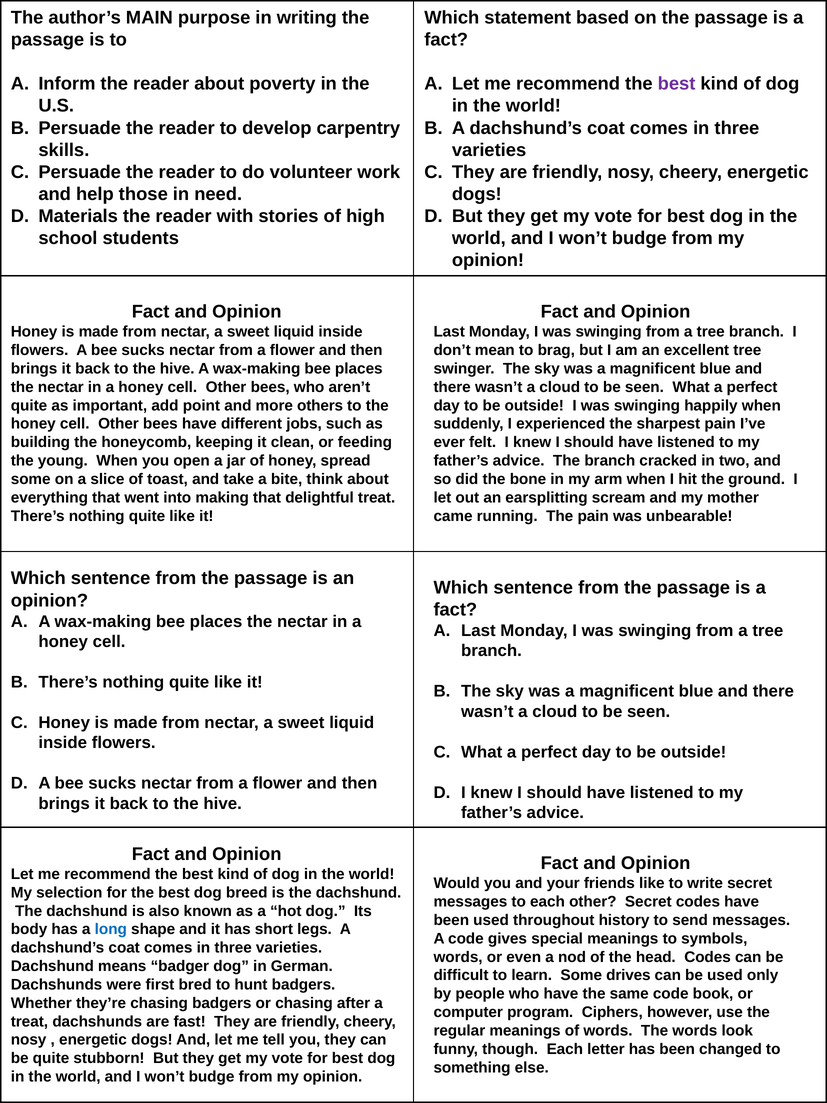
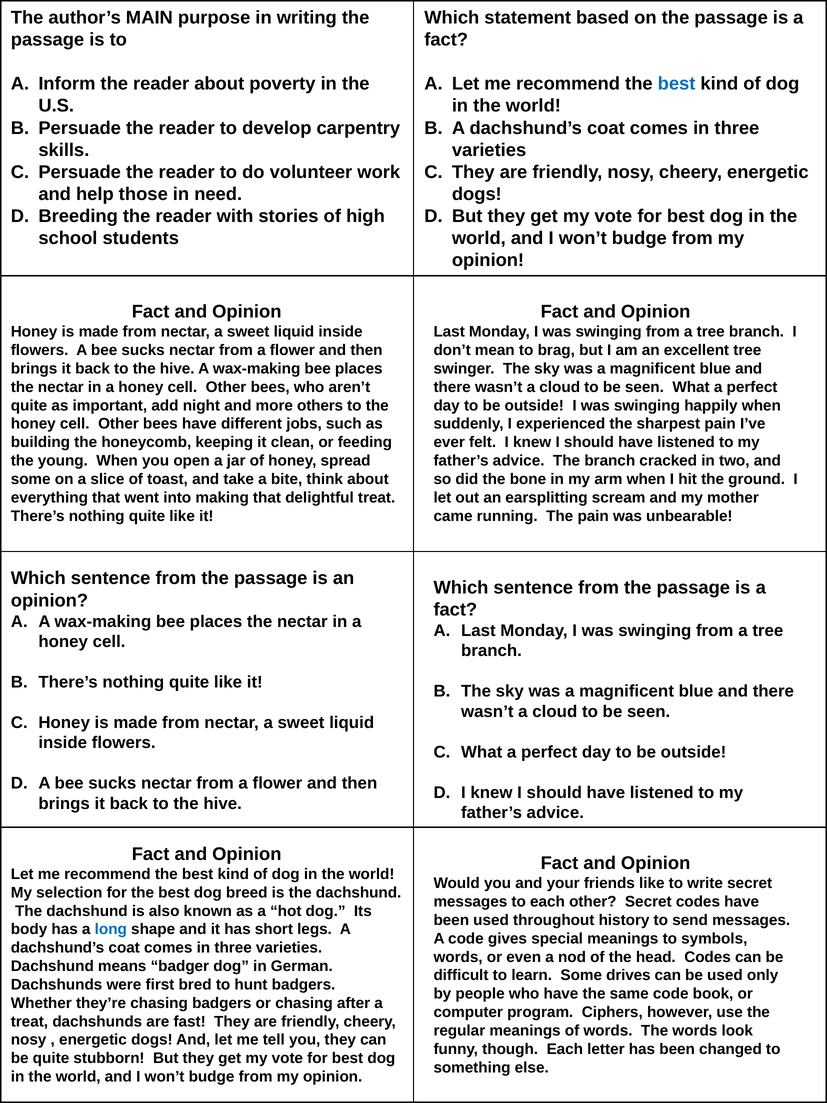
best colour: purple -> blue (677, 84)
Materials: Materials -> Breeding (78, 216)
point: point -> night (201, 405)
